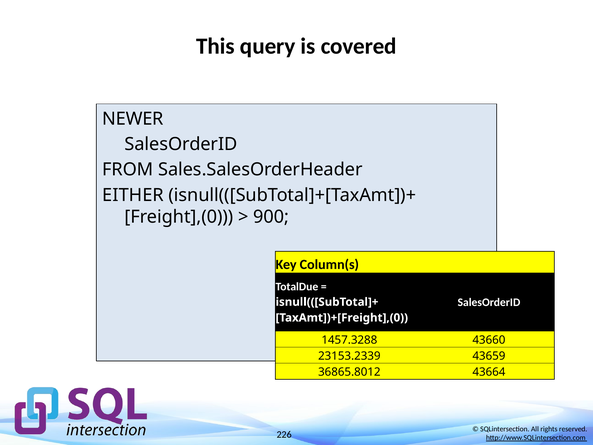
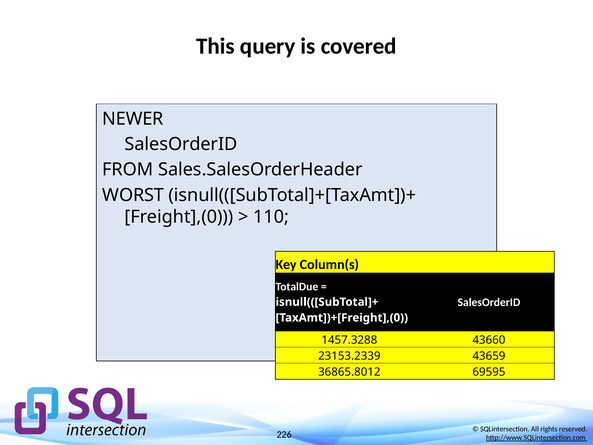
EITHER: EITHER -> WORST (133, 195)
900: 900 -> 110 (271, 217)
43664: 43664 -> 69595 (489, 372)
